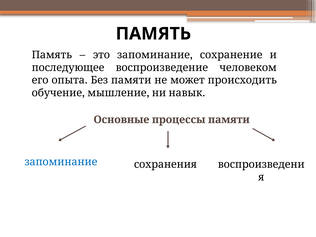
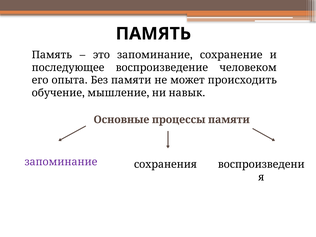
запоминание colour: blue -> purple (61, 162)
